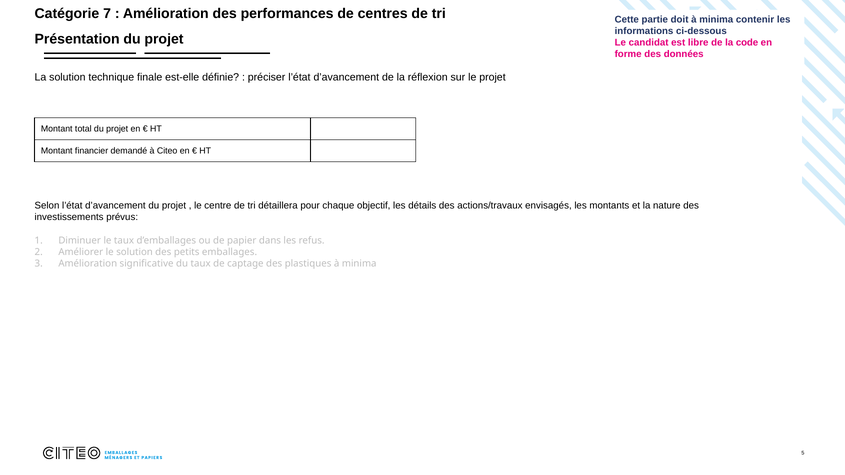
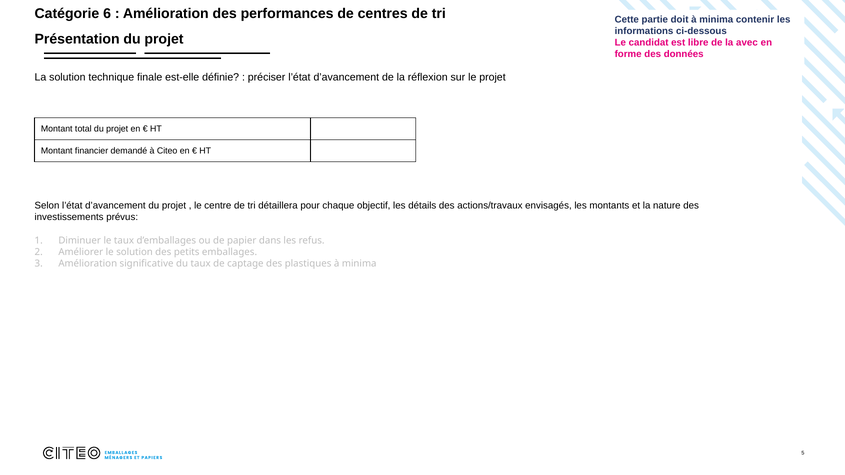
7: 7 -> 6 (107, 14)
code: code -> avec (747, 43)
